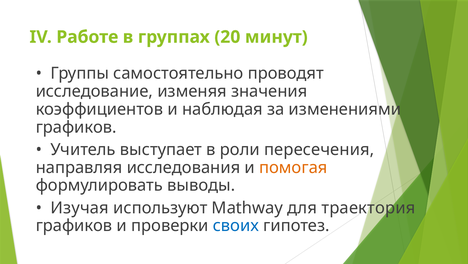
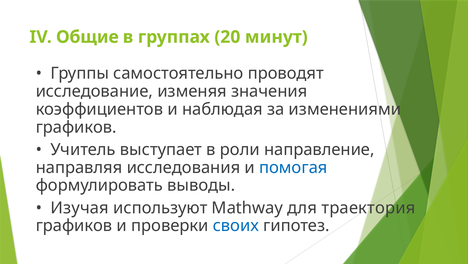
Работе: Работе -> Общие (87, 37)
пересечения: пересечения -> направление (319, 149)
помогая colour: orange -> blue (293, 167)
